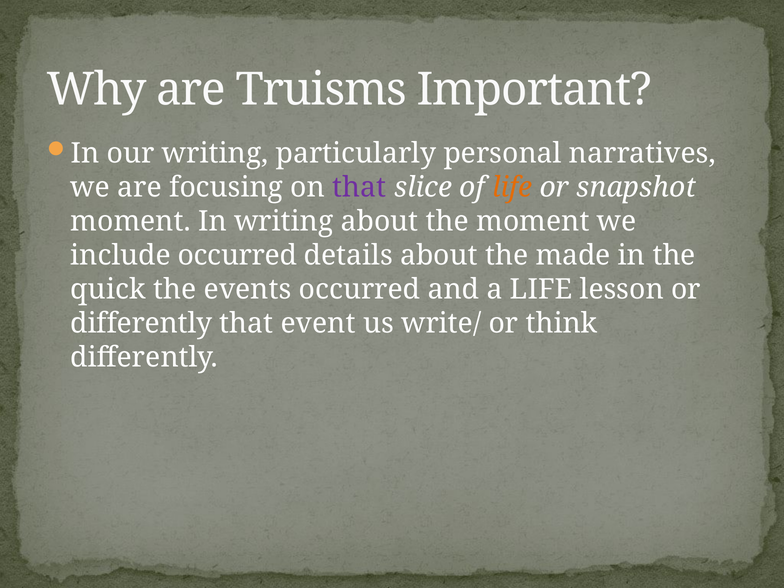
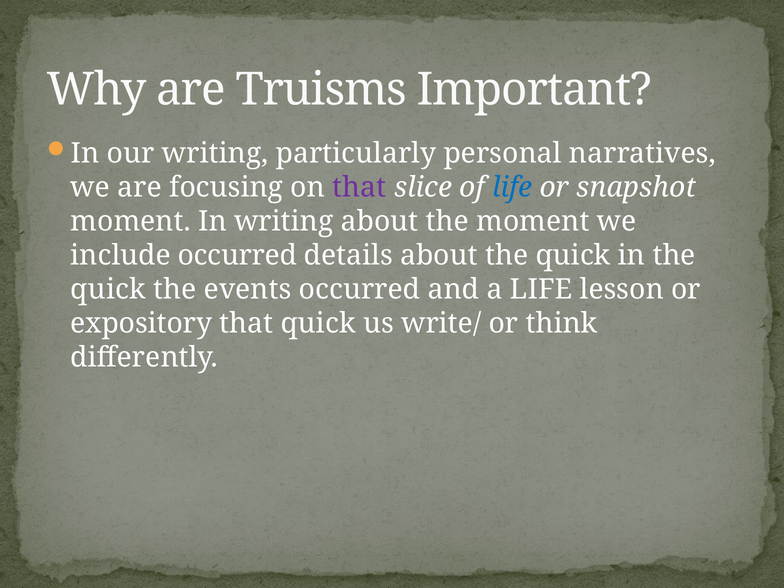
life colour: orange -> blue (512, 187)
about the made: made -> quick (573, 255)
differently: differently -> expository (141, 323)
that event: event -> quick (318, 323)
